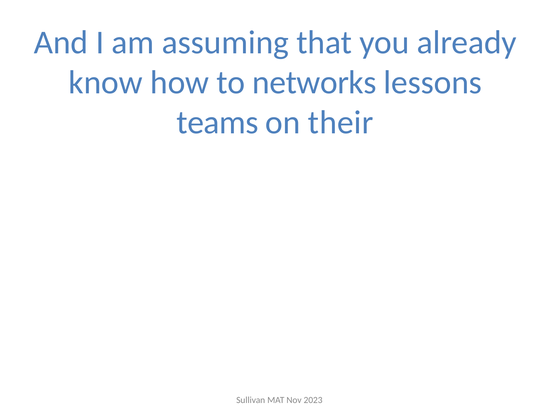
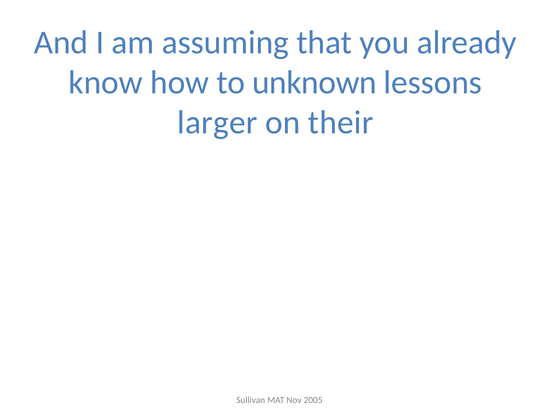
networks: networks -> unknown (314, 83)
teams: teams -> larger (217, 123)
2023: 2023 -> 2005 (313, 400)
